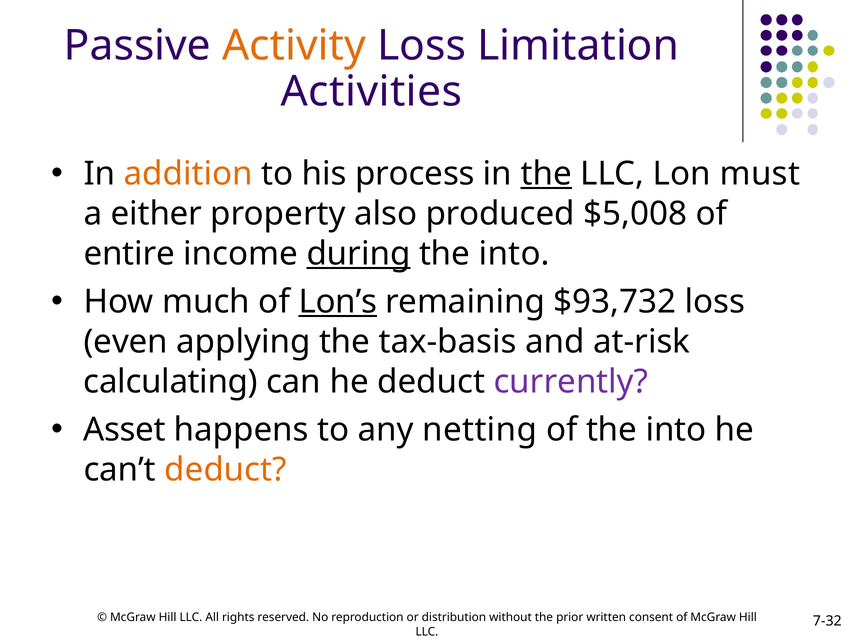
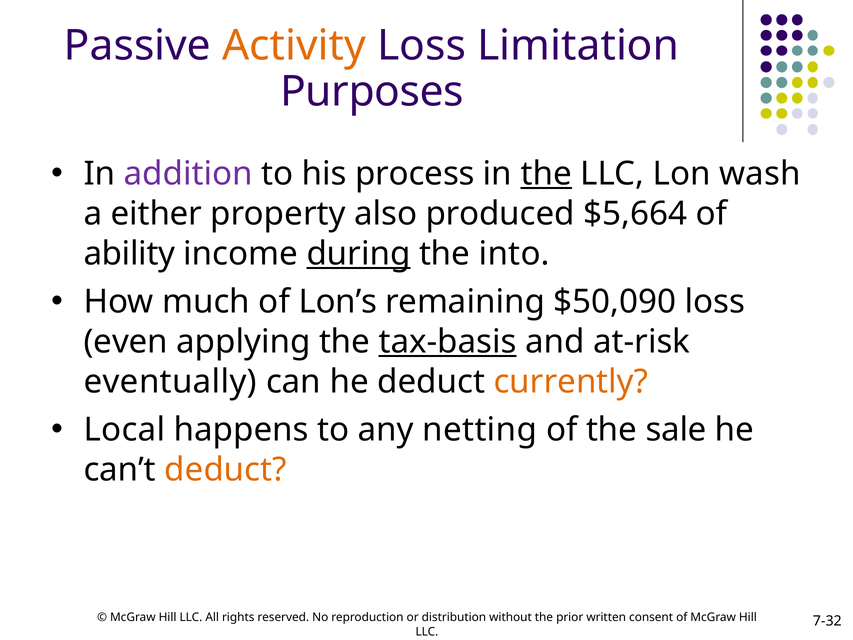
Activities: Activities -> Purposes (372, 92)
addition colour: orange -> purple (188, 174)
must: must -> wash (760, 174)
$5,008: $5,008 -> $5,664 (635, 214)
entire: entire -> ability (129, 253)
Lon’s underline: present -> none (338, 302)
$93,732: $93,732 -> $50,090 (615, 302)
tax-basis underline: none -> present (448, 342)
calculating: calculating -> eventually (170, 381)
currently colour: purple -> orange (571, 381)
Asset: Asset -> Local (124, 430)
of the into: into -> sale (676, 430)
